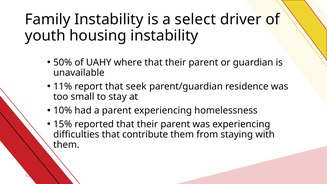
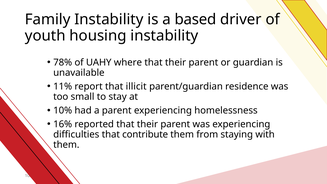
select: select -> based (196, 19)
50%: 50% -> 78% (63, 62)
seek: seek -> illicit (136, 86)
15%: 15% -> 16% (63, 124)
